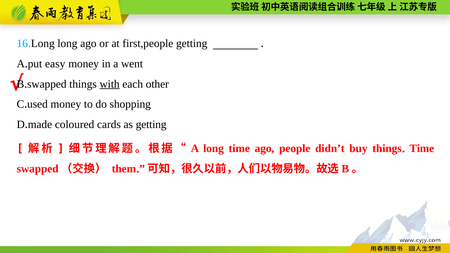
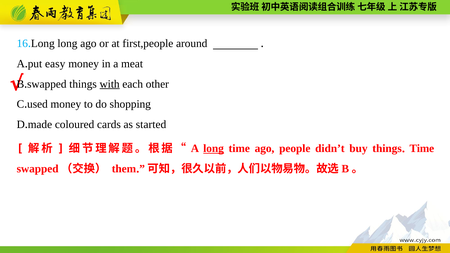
first,people getting: getting -> around (192, 44)
went: went -> meat (132, 64)
as getting: getting -> started (151, 125)
long underline: none -> present (214, 149)
